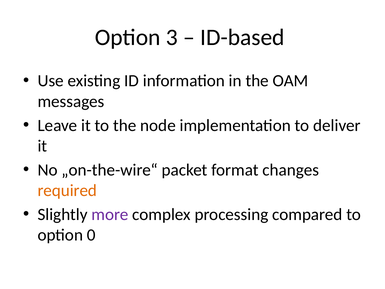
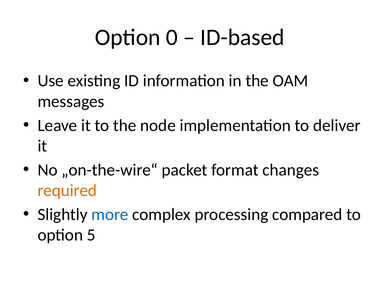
3: 3 -> 0 (172, 37)
more colour: purple -> blue (110, 214)
0: 0 -> 5 (91, 235)
